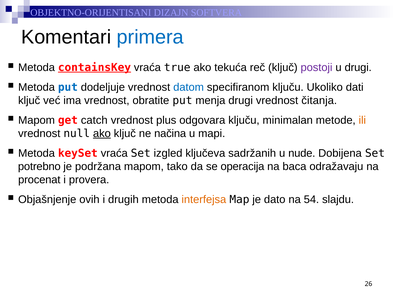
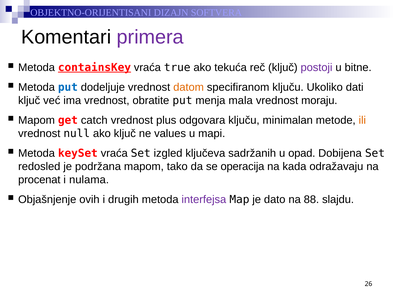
primera colour: blue -> purple (150, 37)
u drugi: drugi -> bitne (358, 67)
datom colour: blue -> orange (189, 87)
menja drugi: drugi -> mala (241, 100)
čitanja: čitanja -> moraju (319, 100)
ako underline: present -> none (102, 133)
načina: načina -> values (170, 133)
nude: nude -> opad (302, 153)
potrebno: potrebno -> redosled (39, 166)
baca: baca -> kada (294, 166)
provera: provera -> nulama (89, 180)
interfejsa colour: orange -> purple (204, 199)
54: 54 -> 88 (311, 199)
